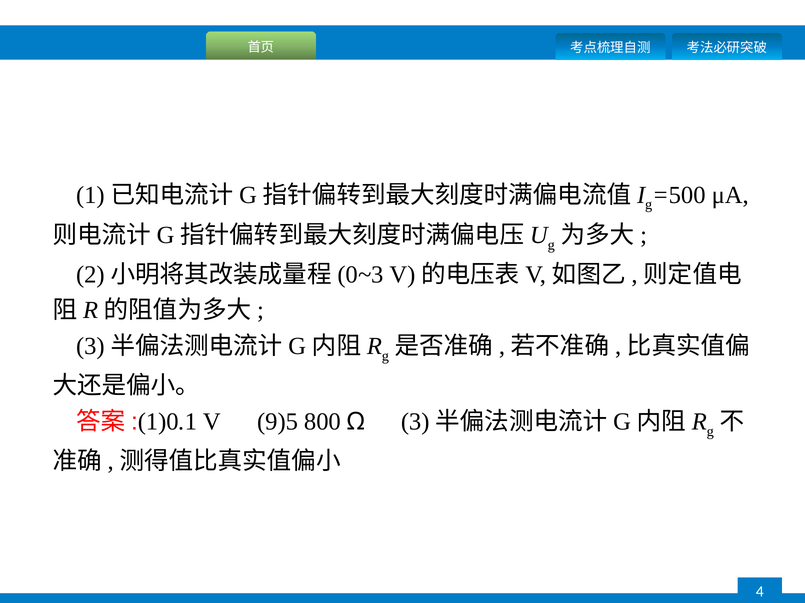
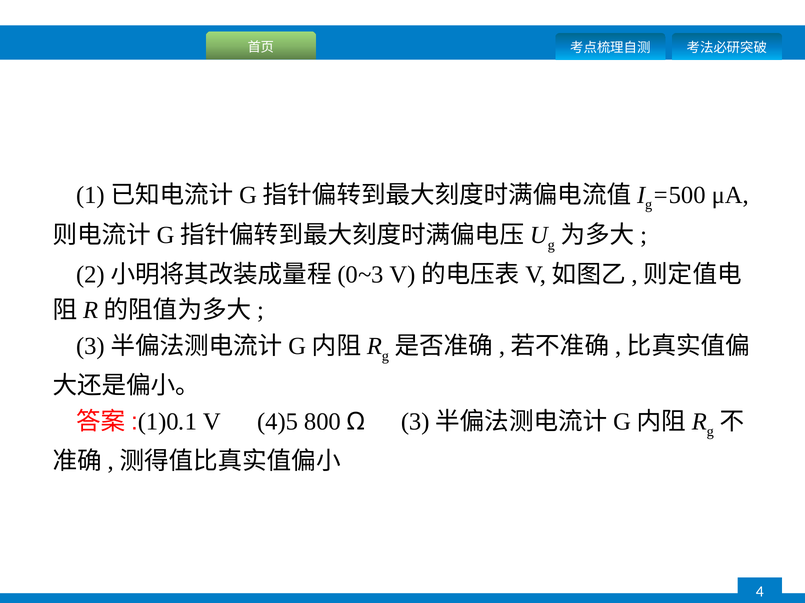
9)5: 9)5 -> 4)5 (278, 422)
